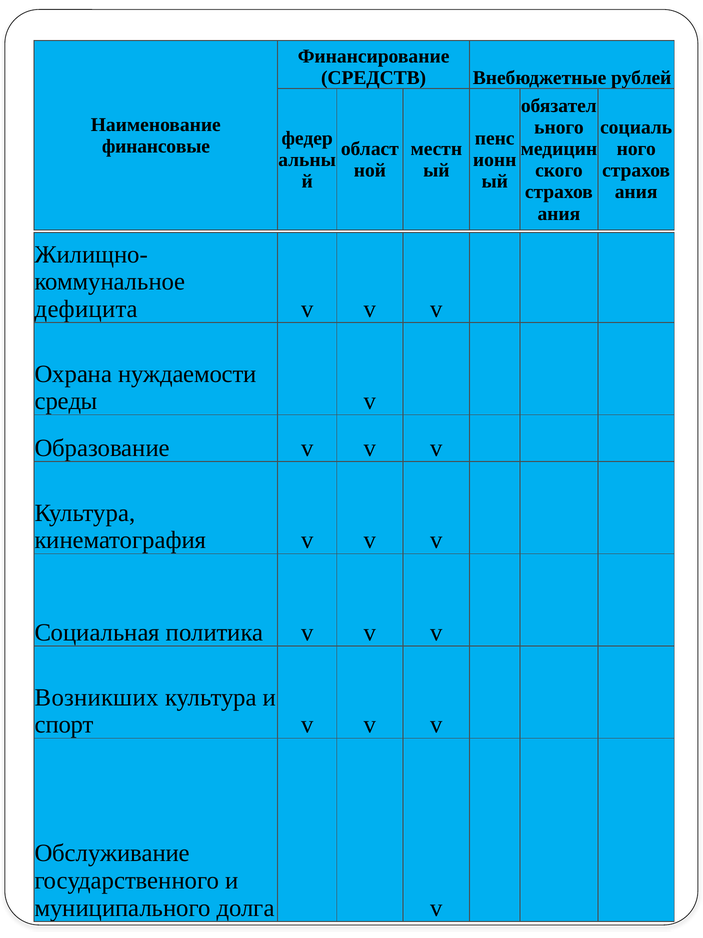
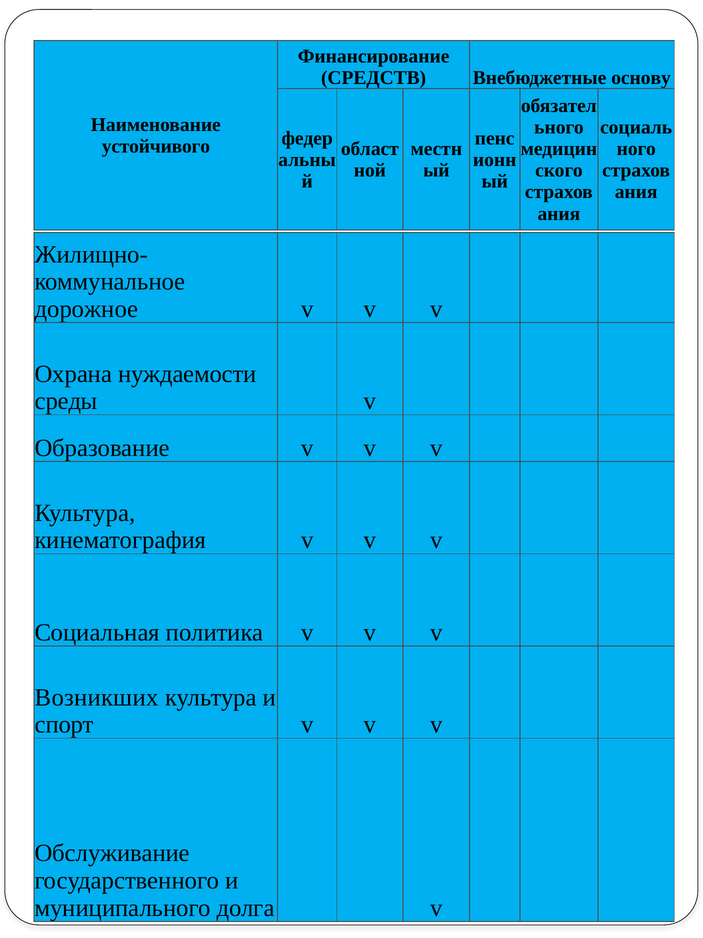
рублей: рублей -> основу (641, 78)
финансовые: финансовые -> устойчивого (156, 146)
дефицита: дефицита -> дорожное (86, 309)
